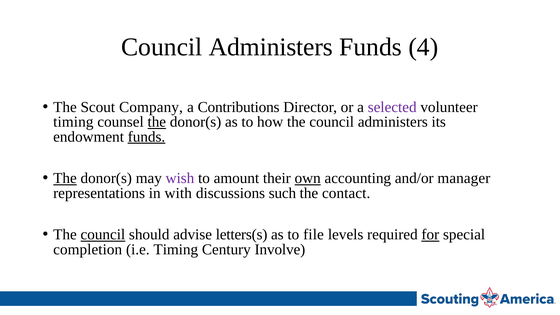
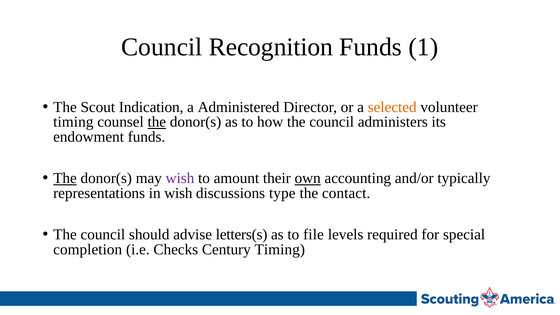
Administers: Administers -> Recognition (271, 47)
4: 4 -> 1 (423, 47)
Company: Company -> Indication (151, 107)
Contributions: Contributions -> Administered (239, 107)
selected colour: purple -> orange (392, 107)
funds underline: present -> none (146, 137)
manager: manager -> typically (464, 178)
in with: with -> wish (178, 193)
such: such -> type (282, 193)
council underline: present -> none (103, 235)
for underline: present -> none (430, 235)
i.e Timing: Timing -> Checks (176, 249)
Century Involve: Involve -> Timing (280, 249)
